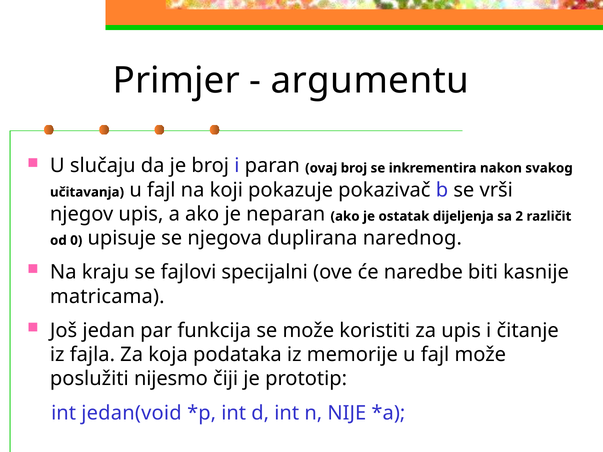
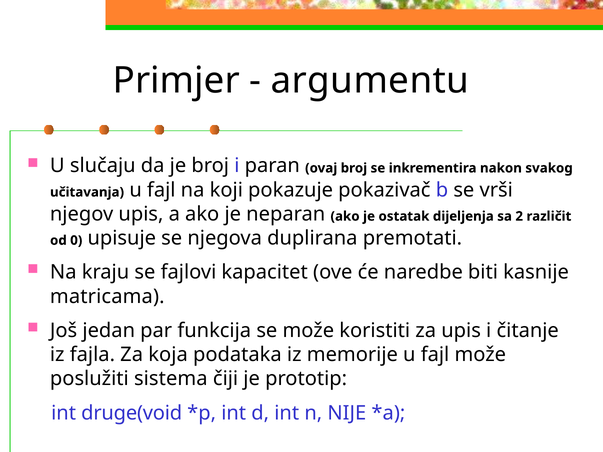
narednog: narednog -> premotati (412, 238)
specijalni: specijalni -> kapacitet (265, 272)
nijesmo: nijesmo -> sistema (171, 379)
jedan(void: jedan(void -> druge(void (132, 413)
